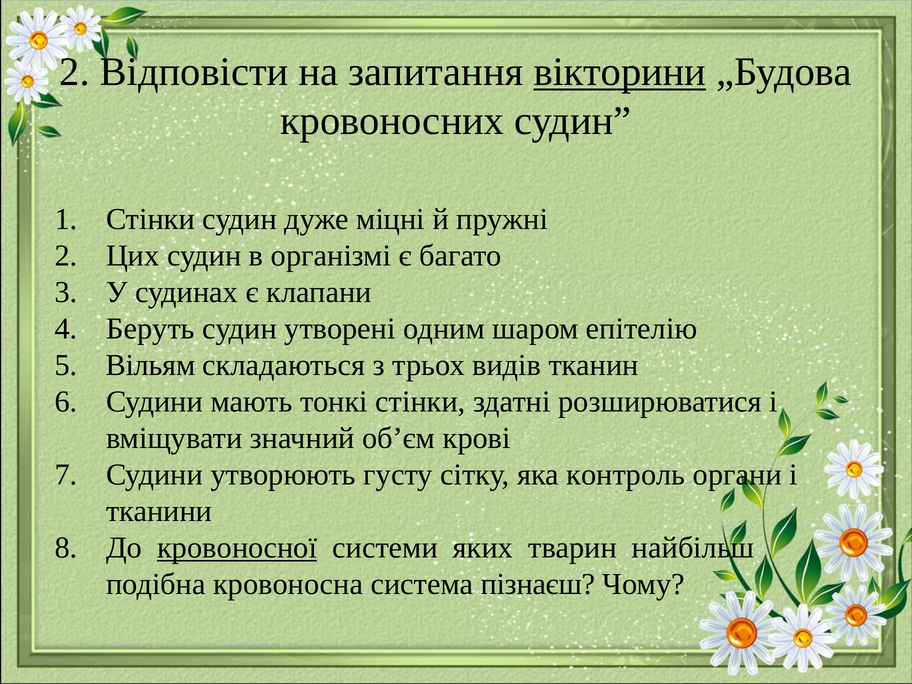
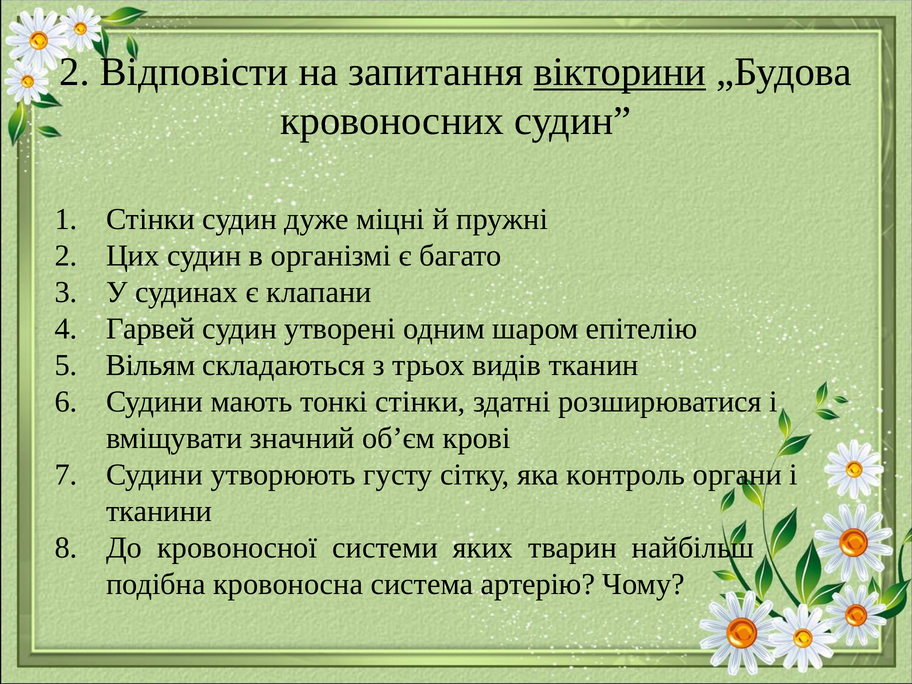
Беруть: Беруть -> Гарвей (151, 329)
кровоносної underline: present -> none (237, 548)
пізнаєш: пізнаєш -> артерію (538, 584)
